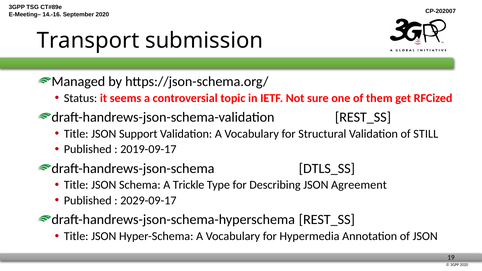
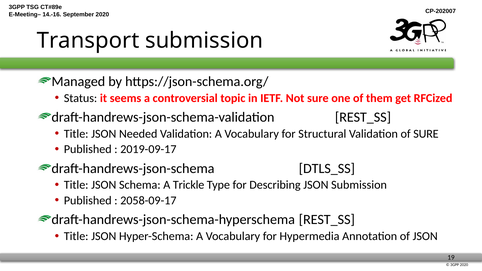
Support: Support -> Needed (138, 134)
of STILL: STILL -> SURE (426, 134)
JSON Agreement: Agreement -> Submission (359, 185)
2029-09-17: 2029-09-17 -> 2058-09-17 (148, 201)
